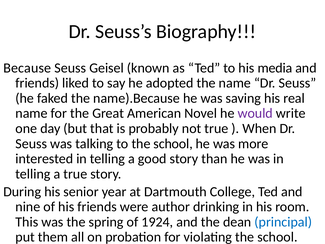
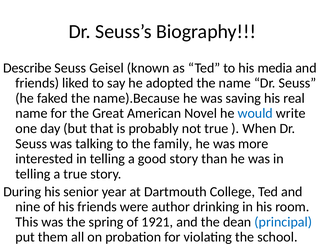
Because: Because -> Describe (27, 68)
would colour: purple -> blue (255, 113)
to the school: school -> family (173, 143)
1924: 1924 -> 1921 (157, 222)
